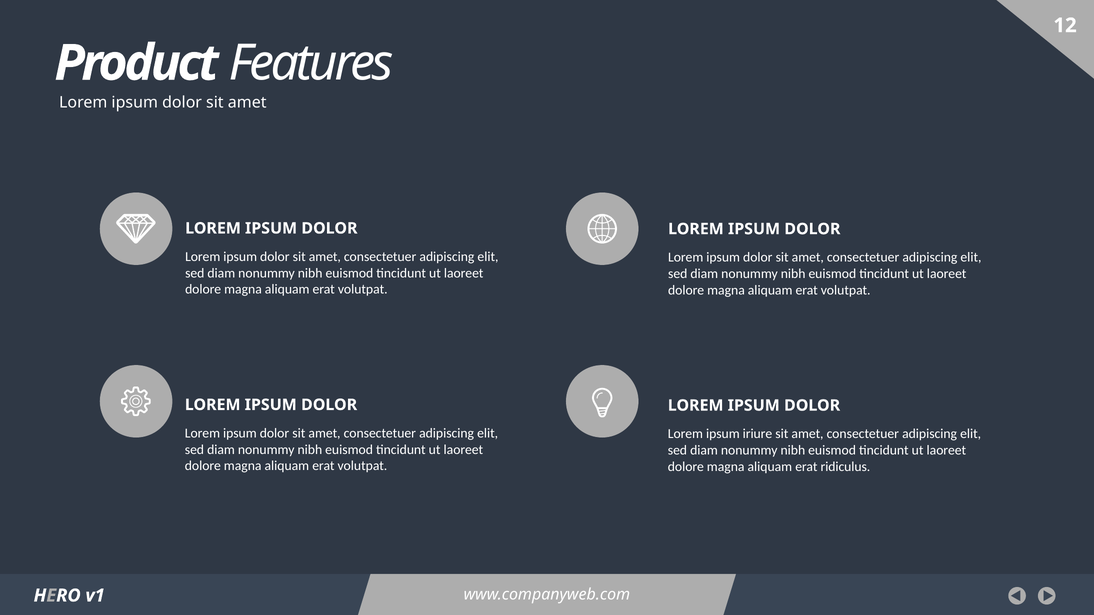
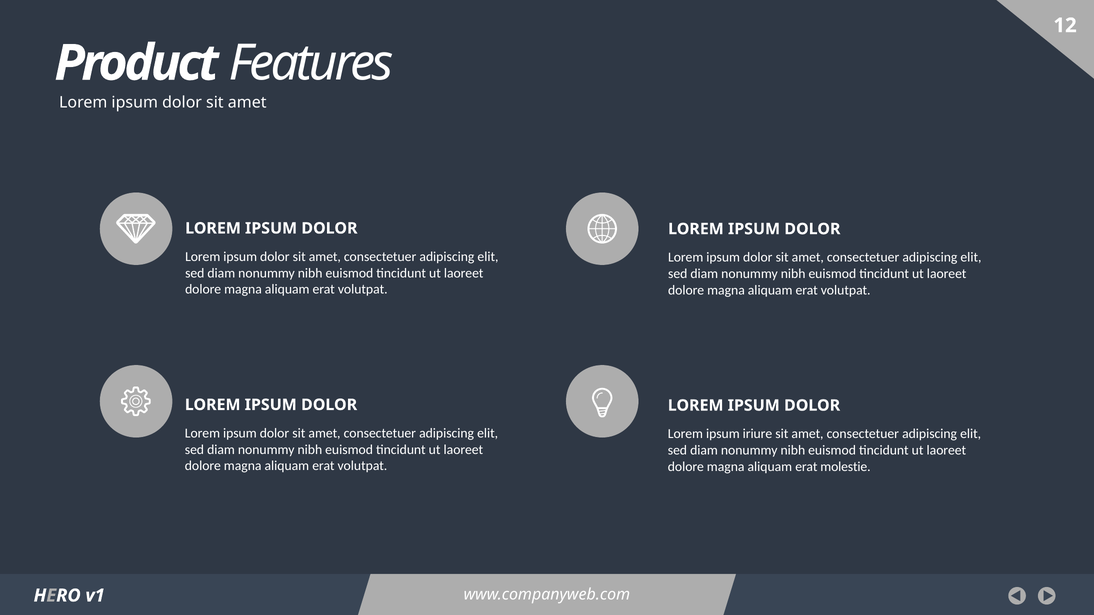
ridiculus: ridiculus -> molestie (845, 467)
